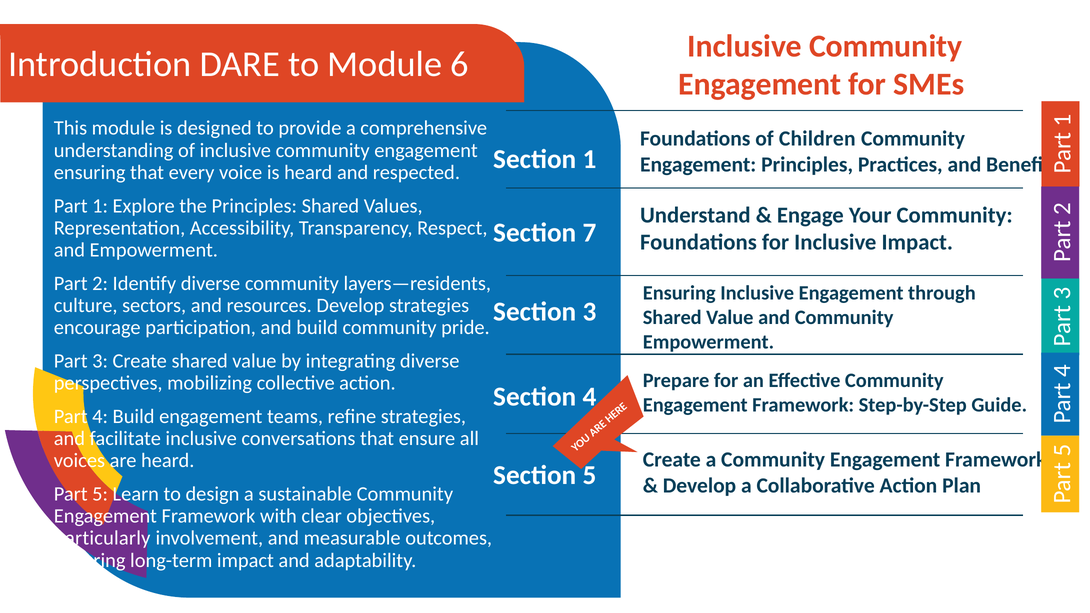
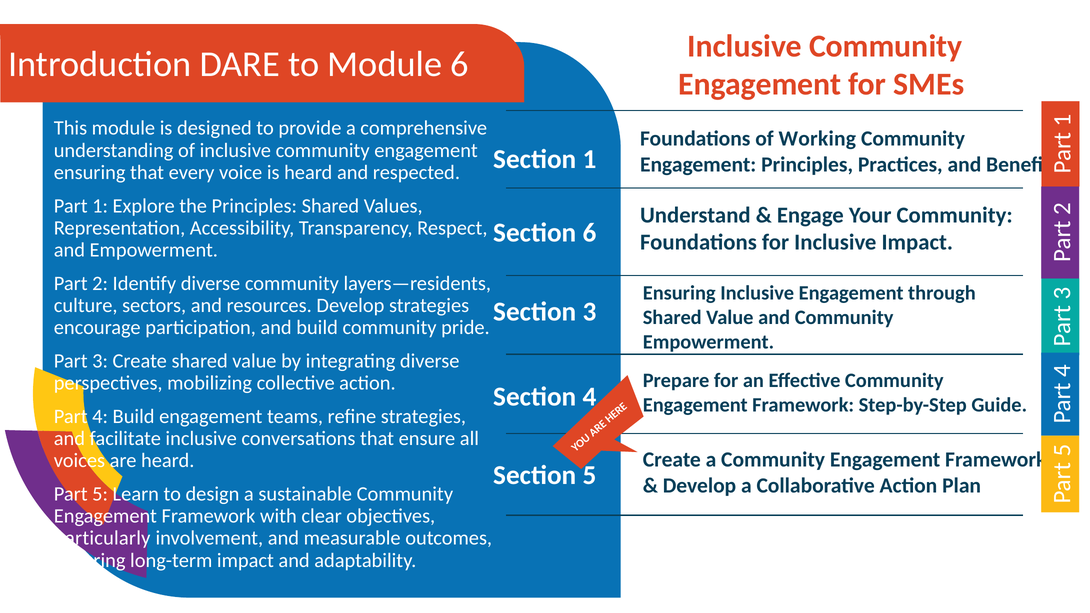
Children: Children -> Working (817, 139)
Section 7: 7 -> 6 (590, 233)
